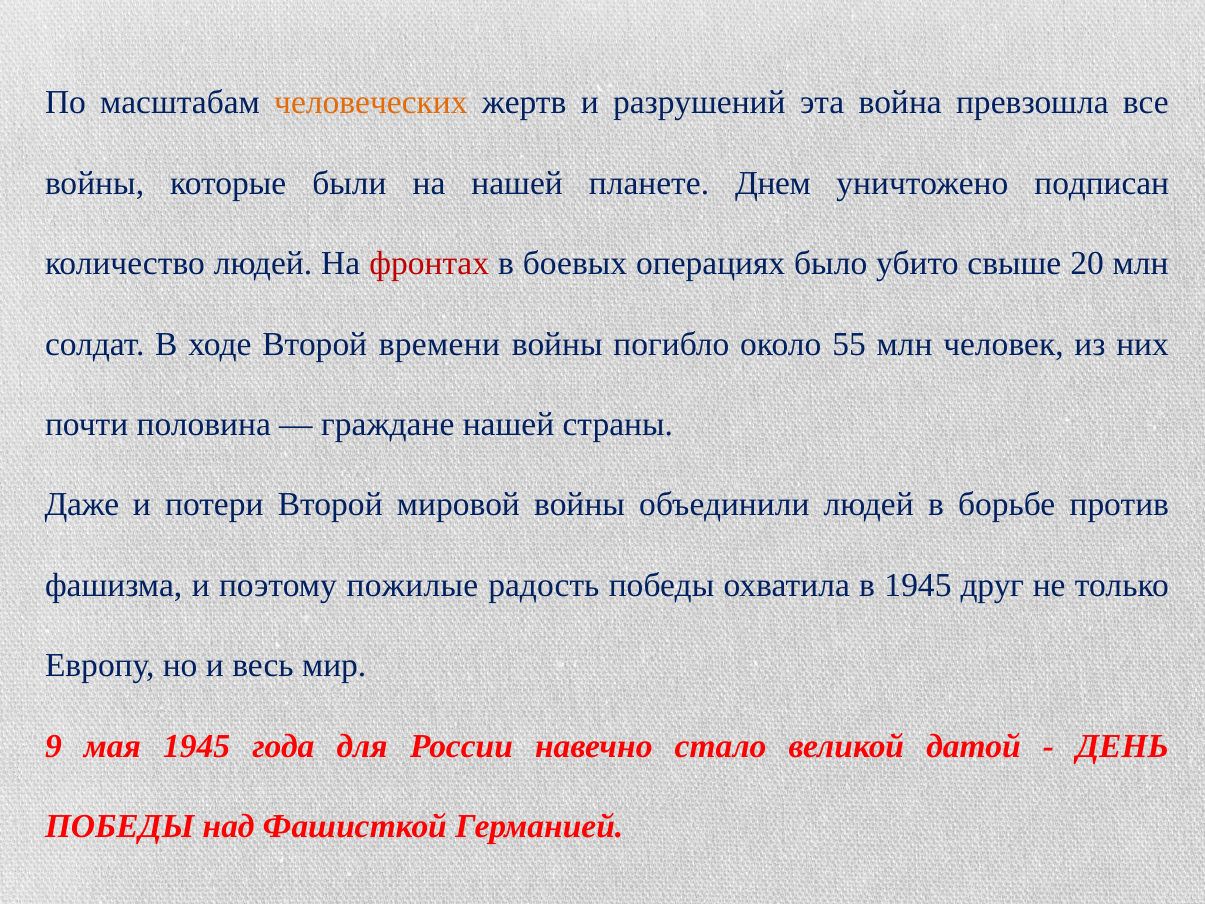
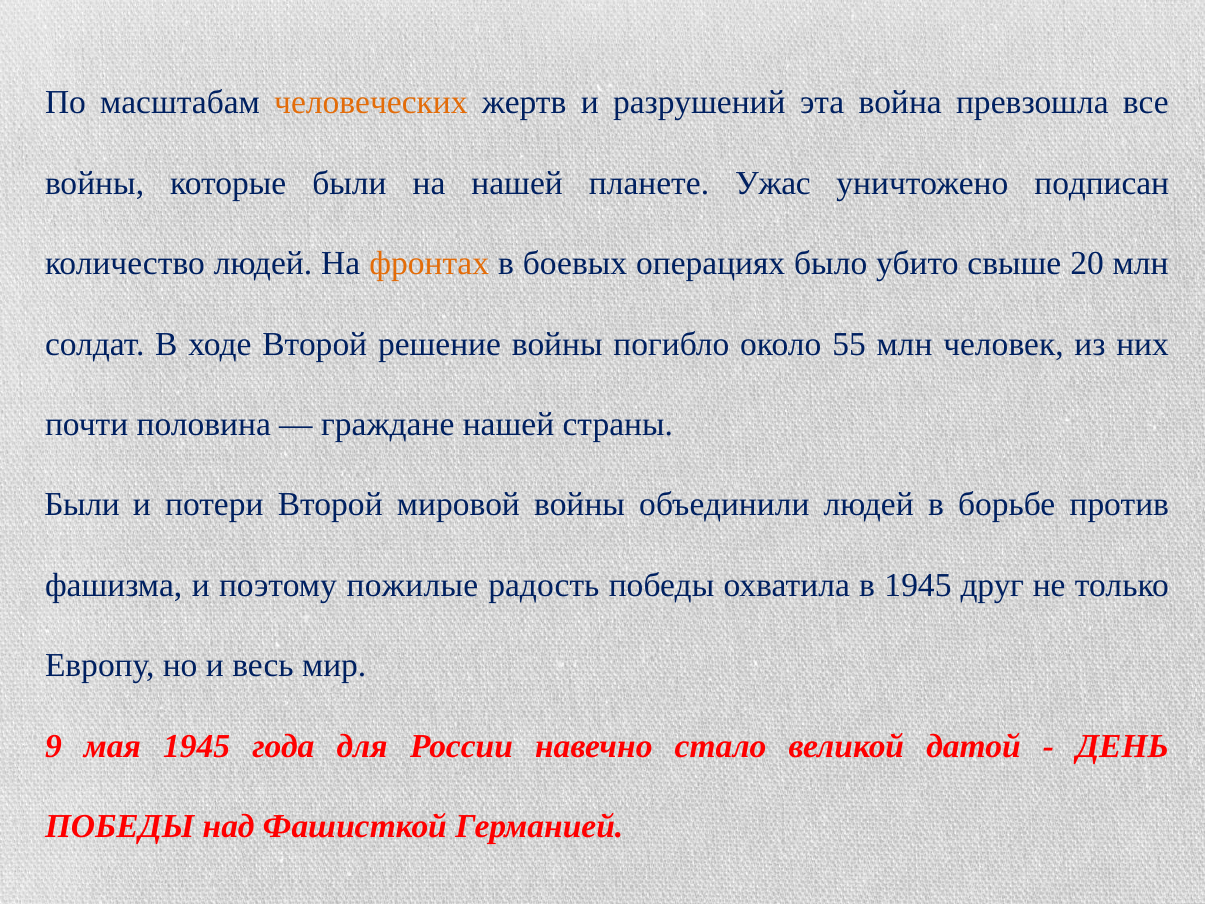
Днем: Днем -> Ужас (773, 183)
фронтах colour: red -> orange (429, 264)
времени: времени -> решение (440, 344)
Даже: Даже -> Были (82, 505)
